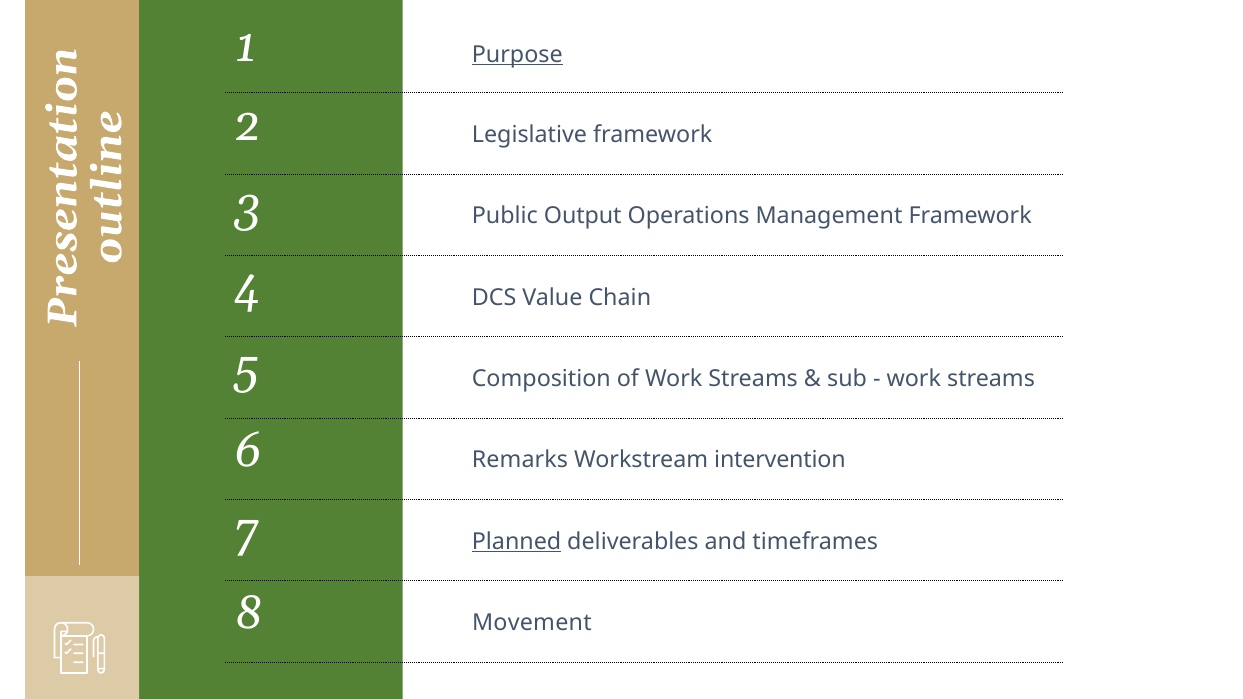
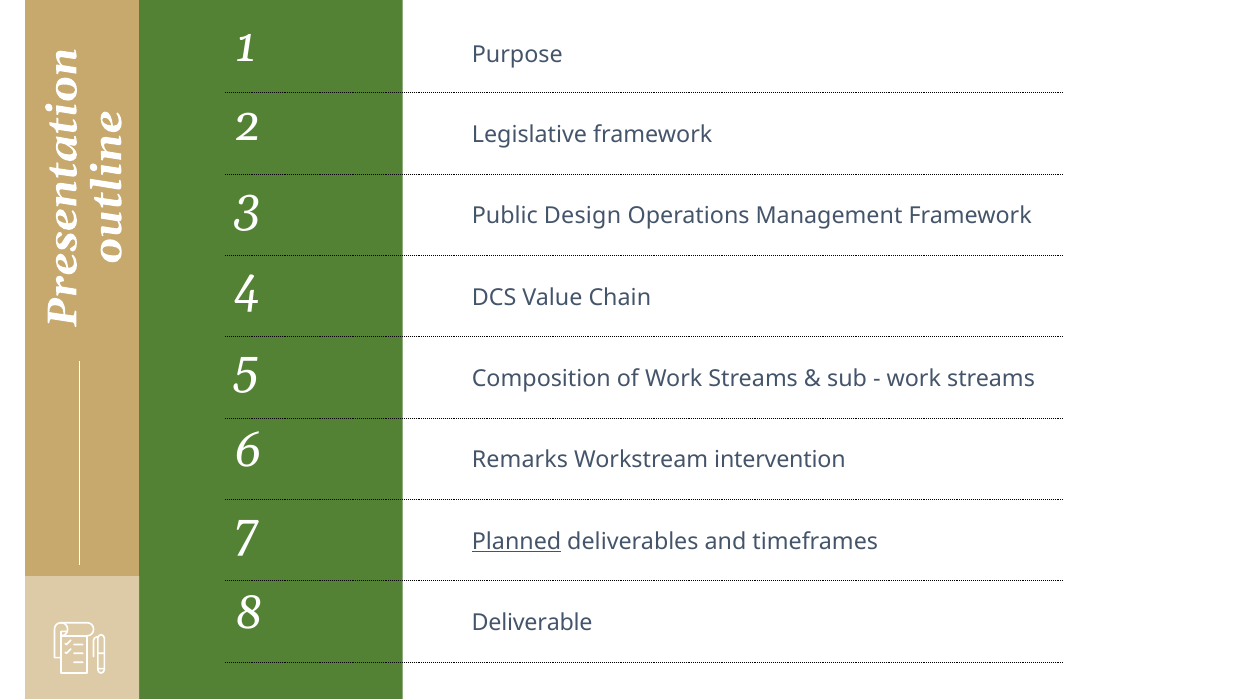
Purpose underline: present -> none (517, 55)
Output: Output -> Design (583, 216)
Movement: Movement -> Deliverable (532, 623)
